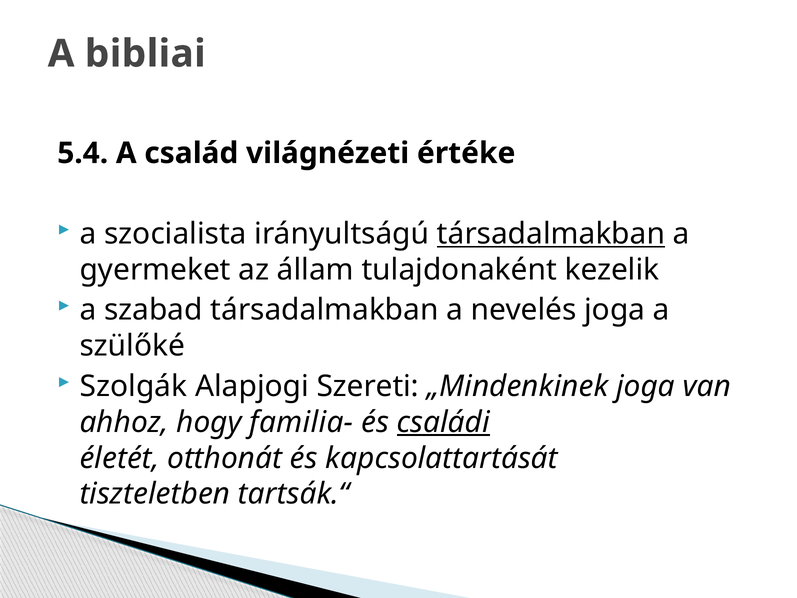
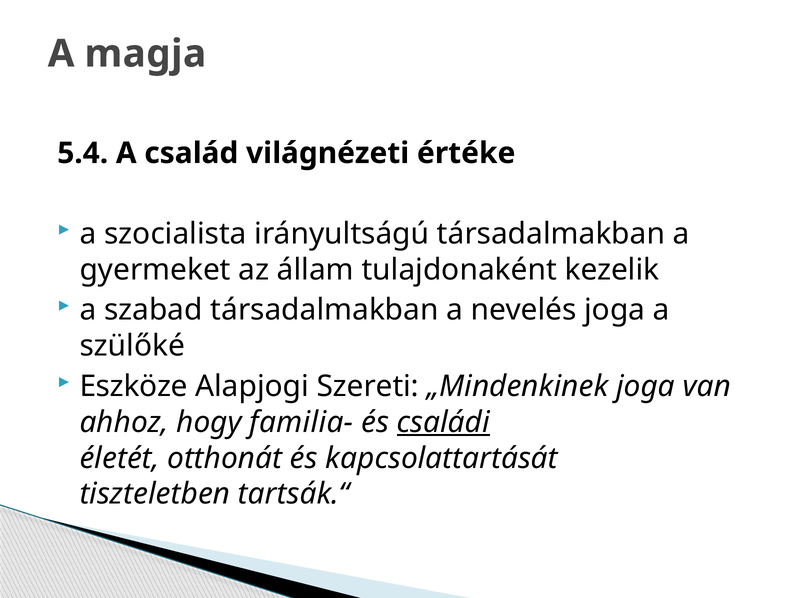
bibliai: bibliai -> magja (145, 54)
társadalmakban underline: present -> none (551, 234)
Szolgák: Szolgák -> Eszköze (134, 386)
